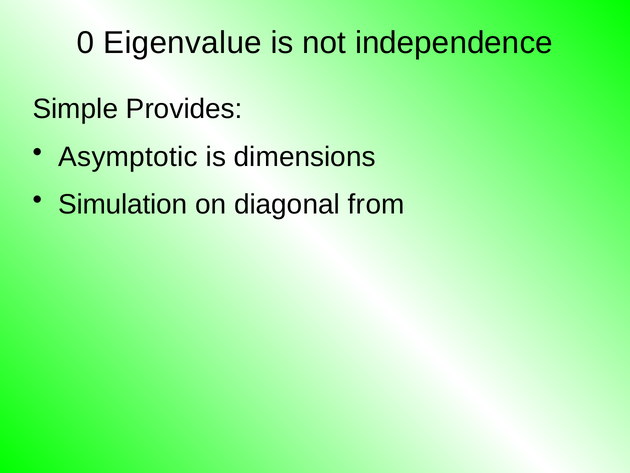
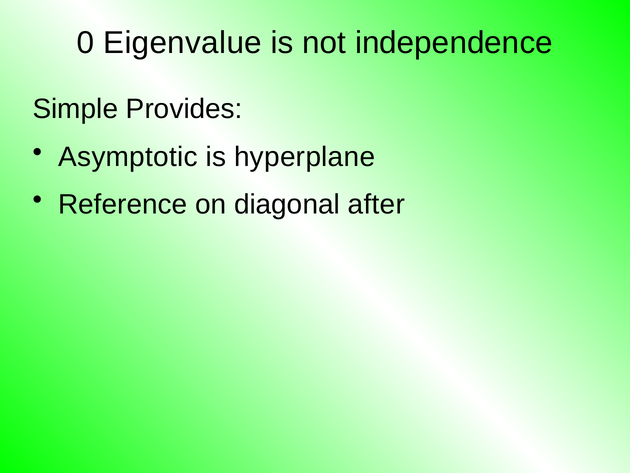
dimensions: dimensions -> hyperplane (305, 157)
Simulation: Simulation -> Reference (123, 204)
from: from -> after (376, 204)
